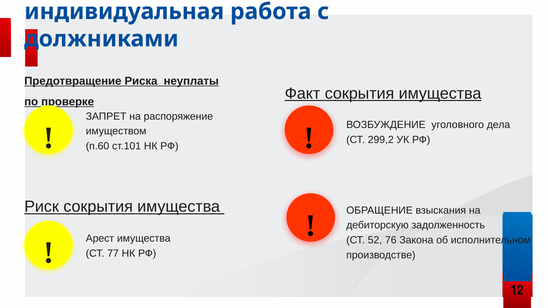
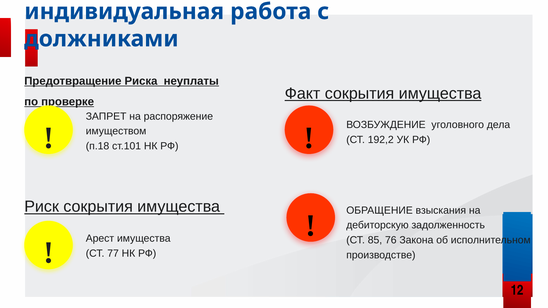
299,2: 299,2 -> 192,2 (381, 140)
п.60: п.60 -> п.18 (98, 146)
52: 52 -> 85 (375, 240)
